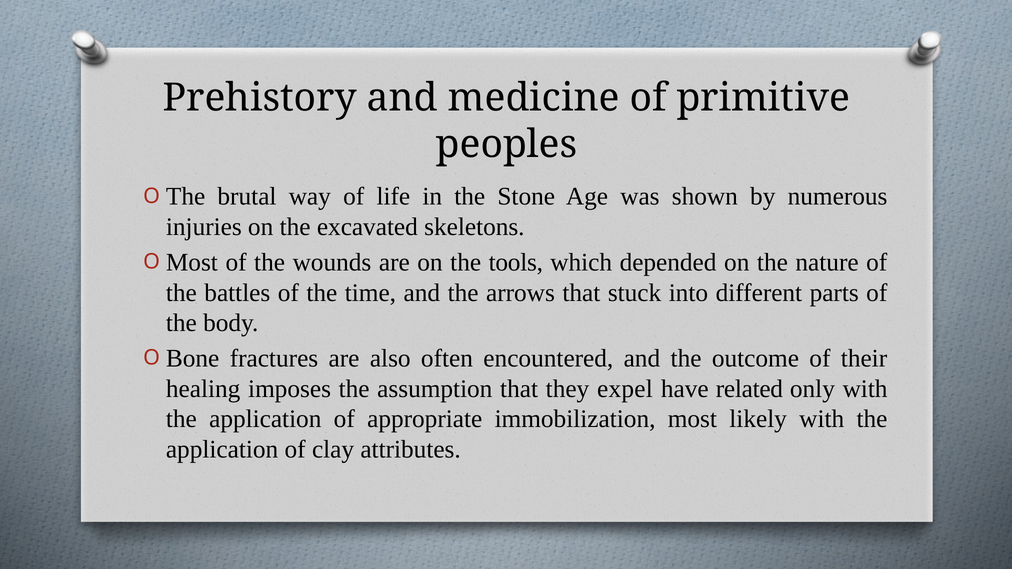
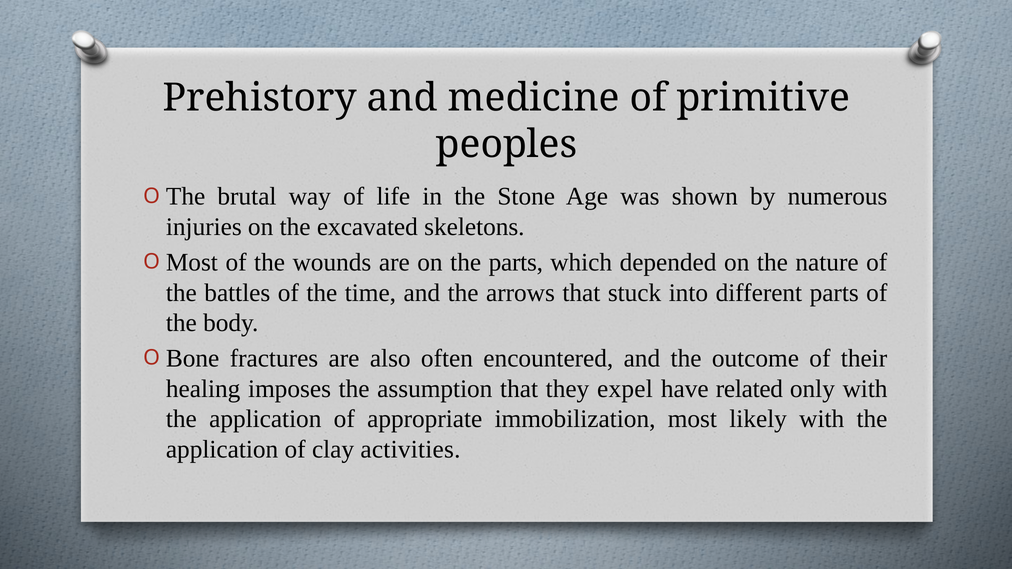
the tools: tools -> parts (516, 262)
attributes: attributes -> activities (410, 450)
